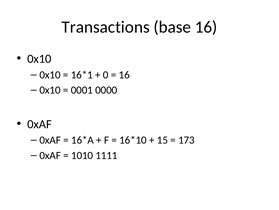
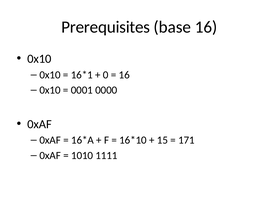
Transactions: Transactions -> Prerequisites (106, 27)
173: 173 -> 171 (186, 140)
